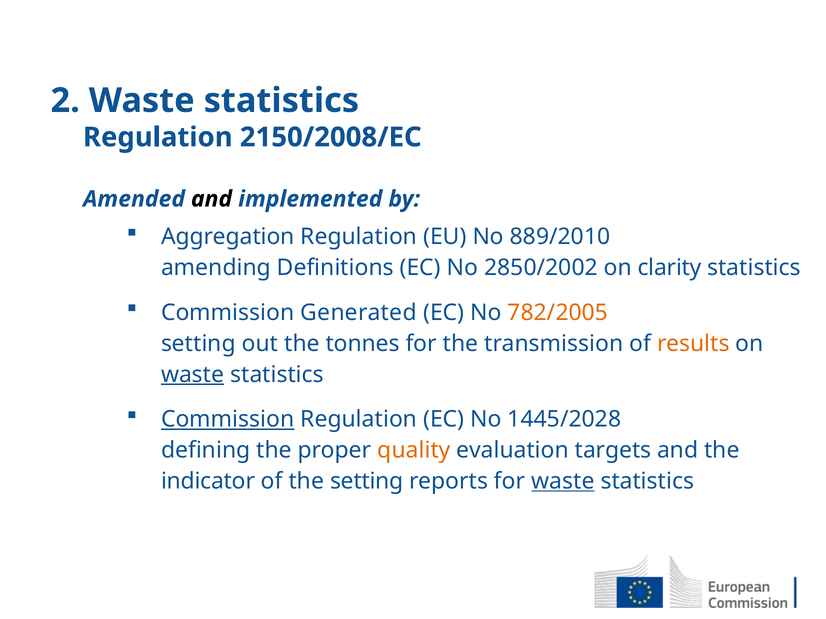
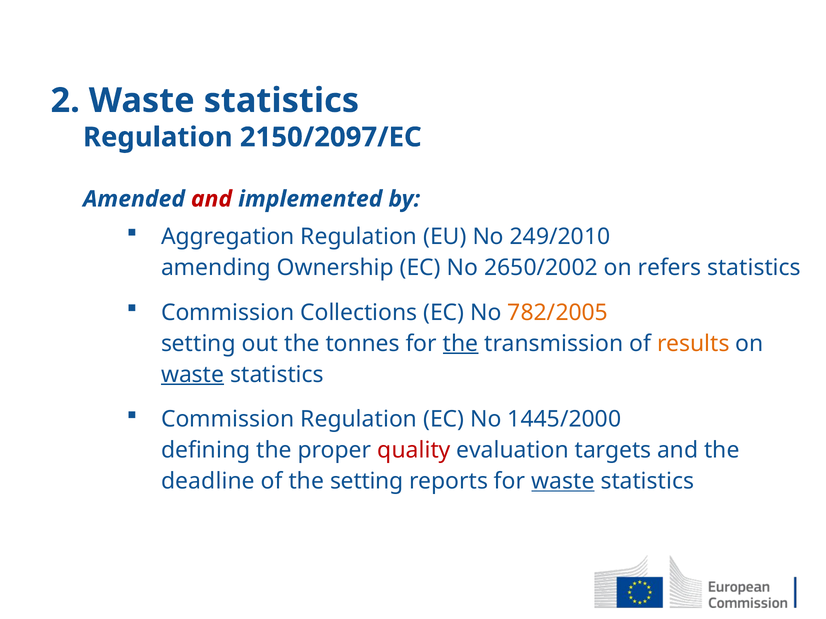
2150/2008/EC: 2150/2008/EC -> 2150/2097/EC (331, 137)
and colour: black -> red (212, 199)
889/2010: 889/2010 -> 249/2010 (560, 237)
Definitions: Definitions -> Ownership (335, 268)
2850/2002: 2850/2002 -> 2650/2002 (541, 268)
clarity: clarity -> refers (670, 268)
Generated: Generated -> Collections (359, 313)
the underline: none -> present (461, 344)
Commission underline: present -> none (228, 420)
1445/2028: 1445/2028 -> 1445/2000 (564, 420)
quality colour: orange -> red (414, 451)
indicator: indicator -> deadline (208, 482)
